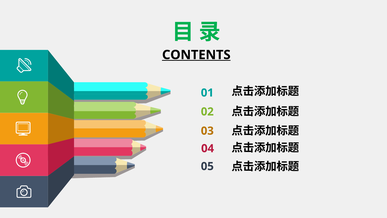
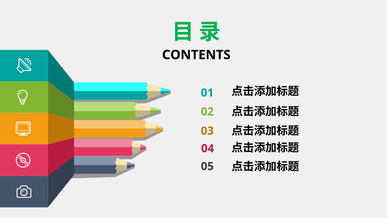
CONTENTS underline: present -> none (196, 55)
